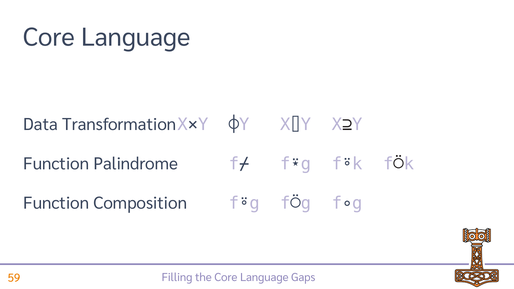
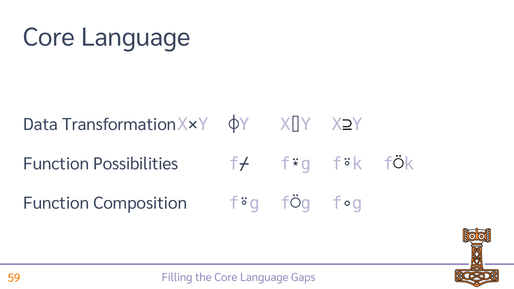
Palindrome: Palindrome -> Possibilities (136, 164)
